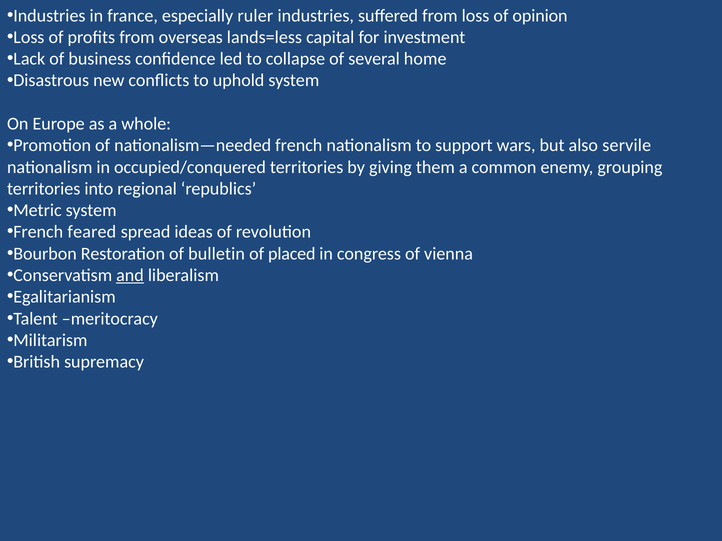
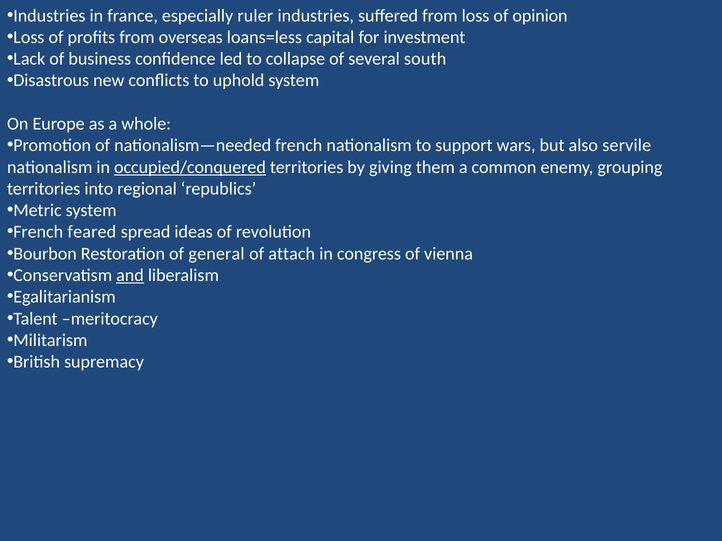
lands=less: lands=less -> loans=less (264, 37)
home: home -> south (425, 59)
occupied/conquered underline: none -> present (190, 167)
bulletin: bulletin -> general (217, 254)
placed: placed -> attach (292, 254)
